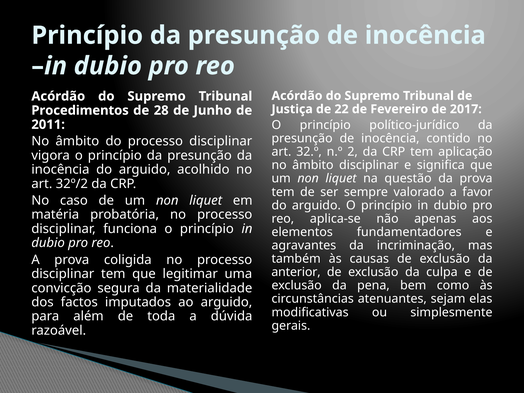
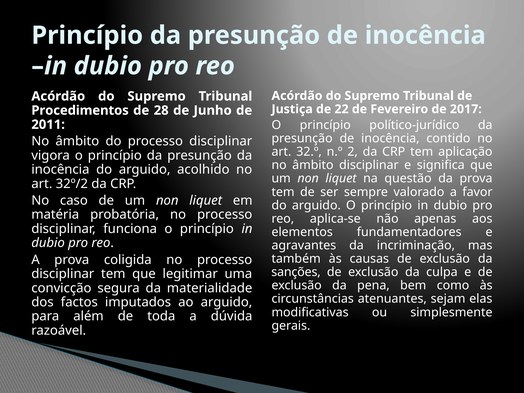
anterior: anterior -> sanções (296, 272)
